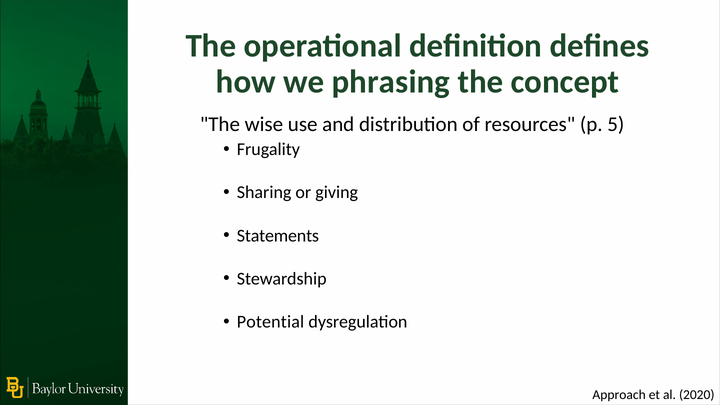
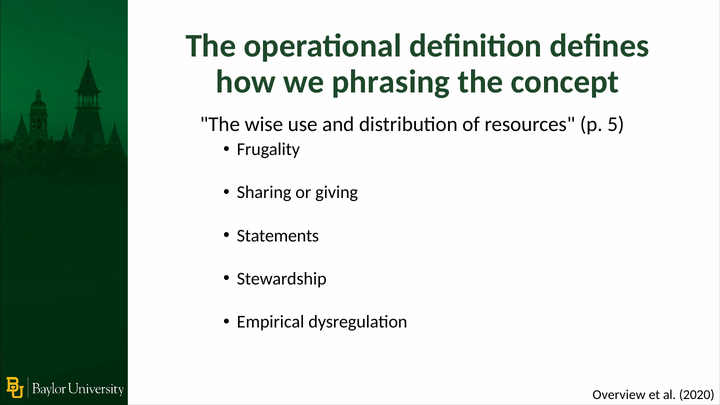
Potential: Potential -> Empirical (271, 322)
Approach: Approach -> Overview (619, 395)
